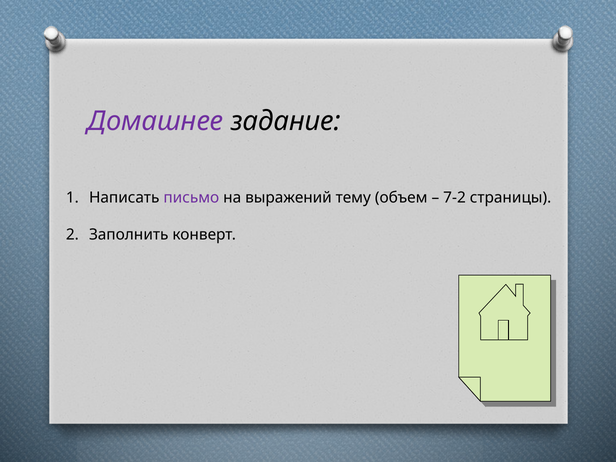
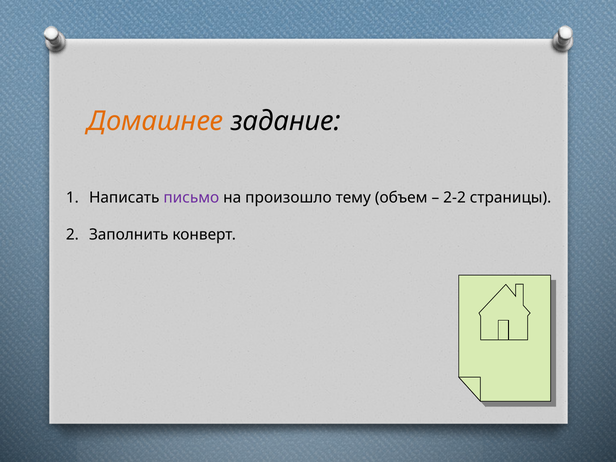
Домашнее colour: purple -> orange (155, 121)
выражений: выражений -> произошло (288, 198)
7-2: 7-2 -> 2-2 (455, 198)
